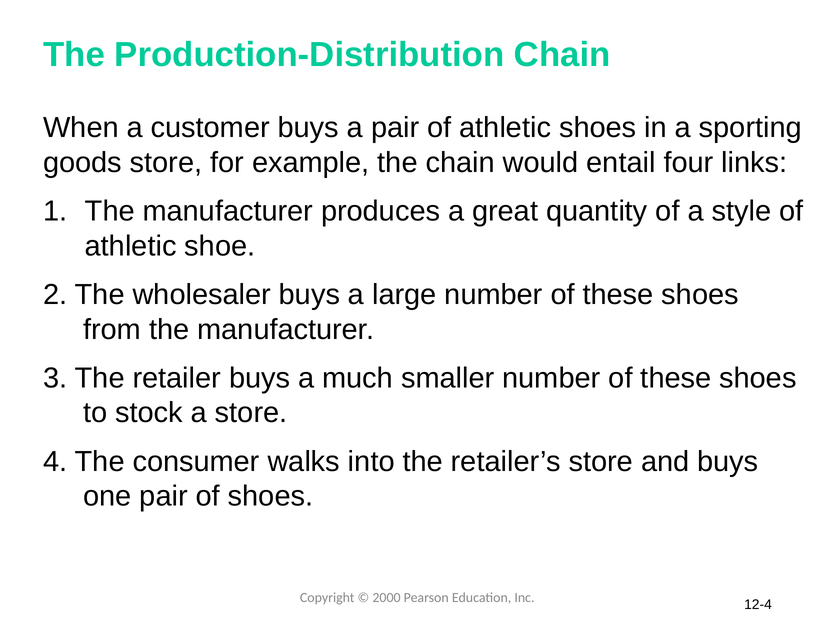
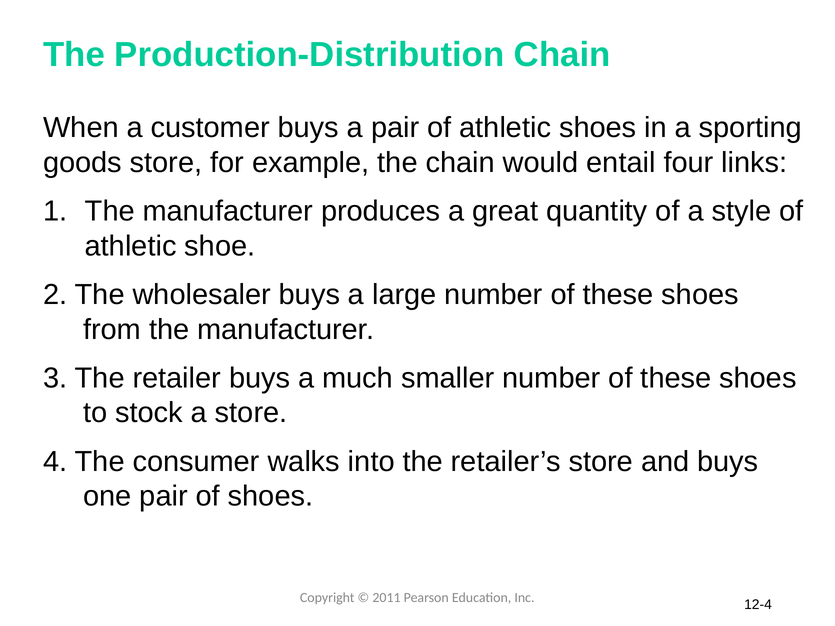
2000: 2000 -> 2011 (387, 598)
